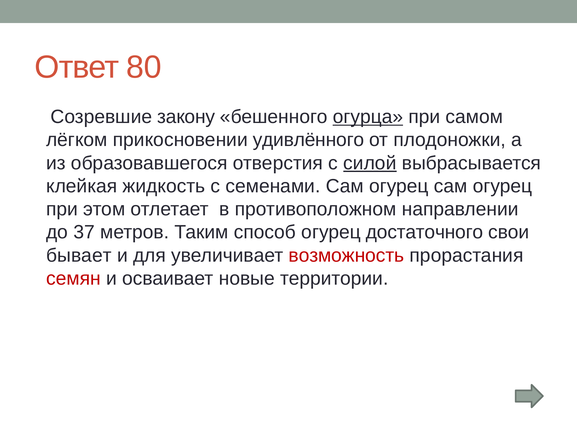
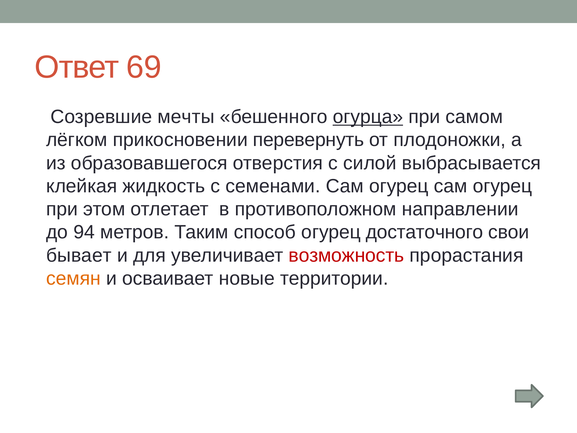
80: 80 -> 69 (144, 67)
закону: закону -> мечты (186, 117)
удивлённого: удивлённого -> перевернуть (308, 140)
силой underline: present -> none (370, 163)
37: 37 -> 94 (84, 232)
семян colour: red -> orange (73, 278)
